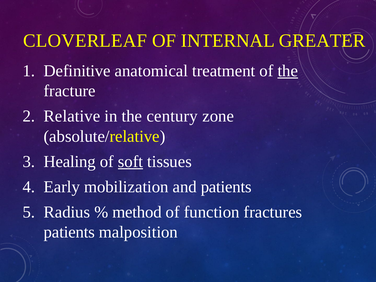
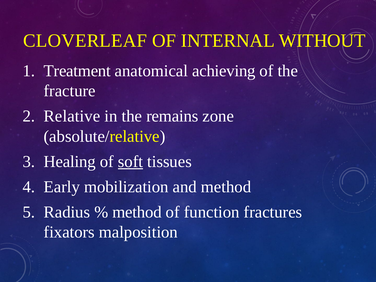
GREATER: GREATER -> WITHOUT (322, 41)
Definitive: Definitive -> Treatment (77, 71)
treatment: treatment -> achieving (224, 71)
the underline: present -> none (288, 71)
century: century -> remains (172, 116)
and patients: patients -> method (226, 187)
patients: patients -> fixators (69, 232)
